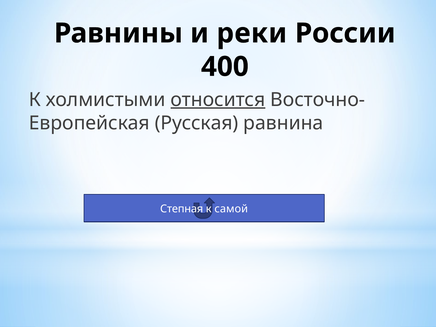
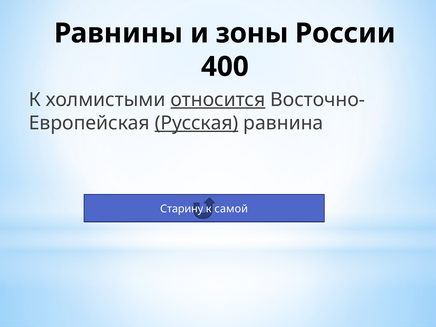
реки: реки -> зоны (252, 33)
Русская underline: none -> present (197, 123)
Степная: Степная -> Старину (182, 209)
